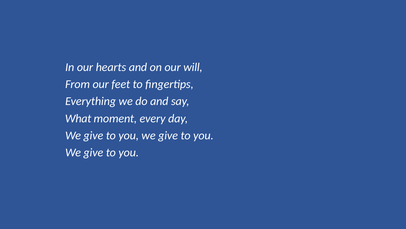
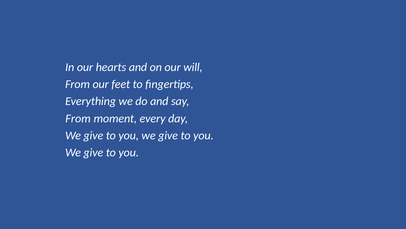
What: What -> From (78, 118)
